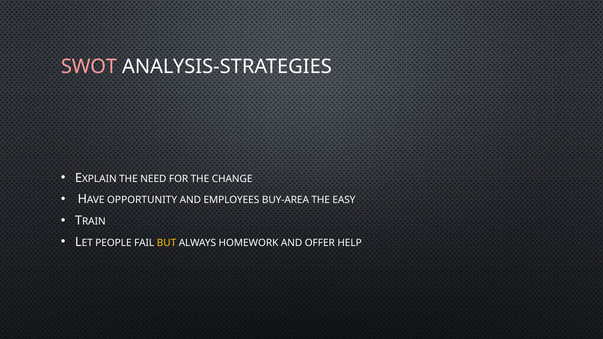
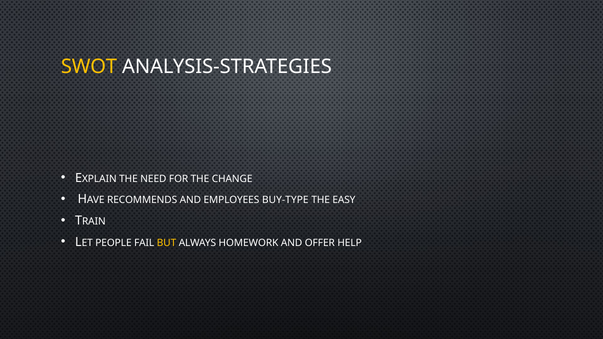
SWOT colour: pink -> yellow (89, 67)
OPPORTUNITY: OPPORTUNITY -> RECOMMENDS (142, 200)
BUY-AREA: BUY-AREA -> BUY-TYPE (285, 200)
